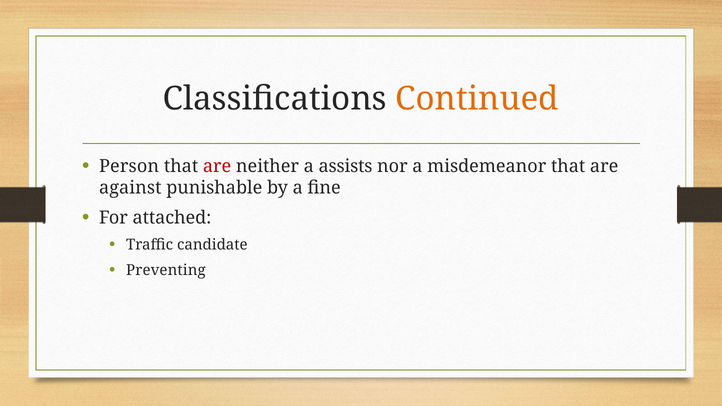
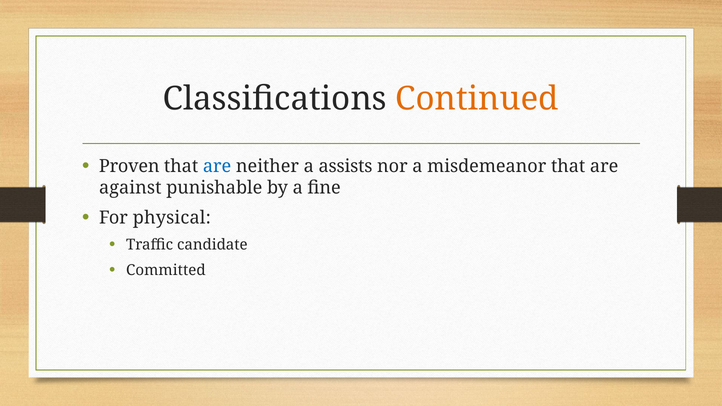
Person: Person -> Proven (129, 166)
are colour: red -> blue (217, 166)
attached: attached -> physical (172, 218)
Preventing: Preventing -> Committed (166, 270)
